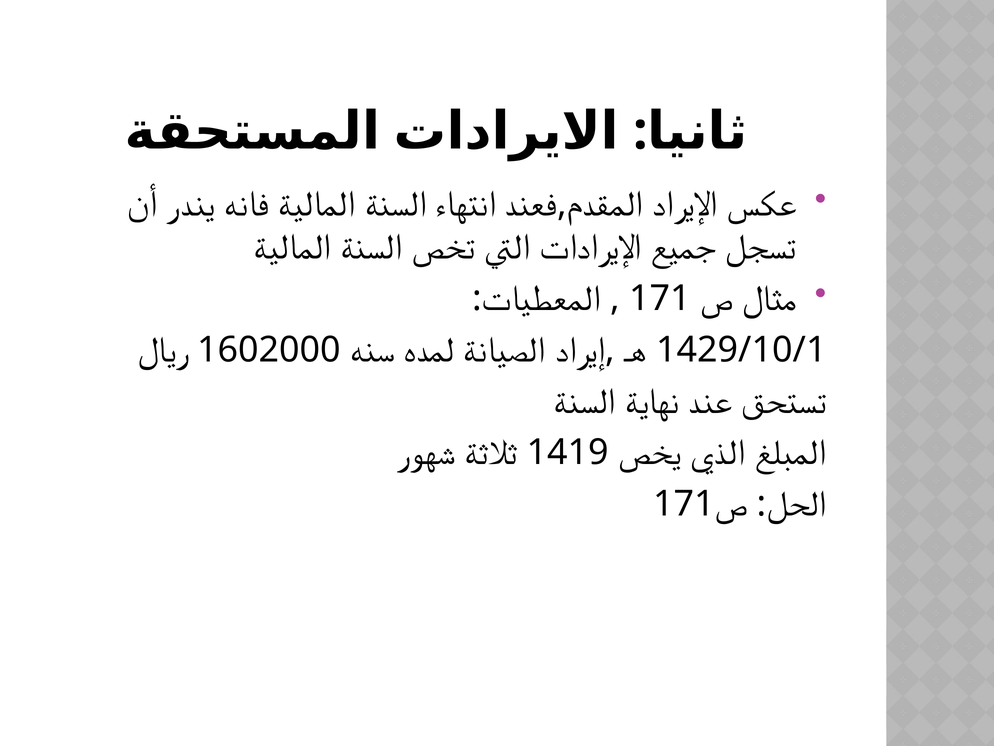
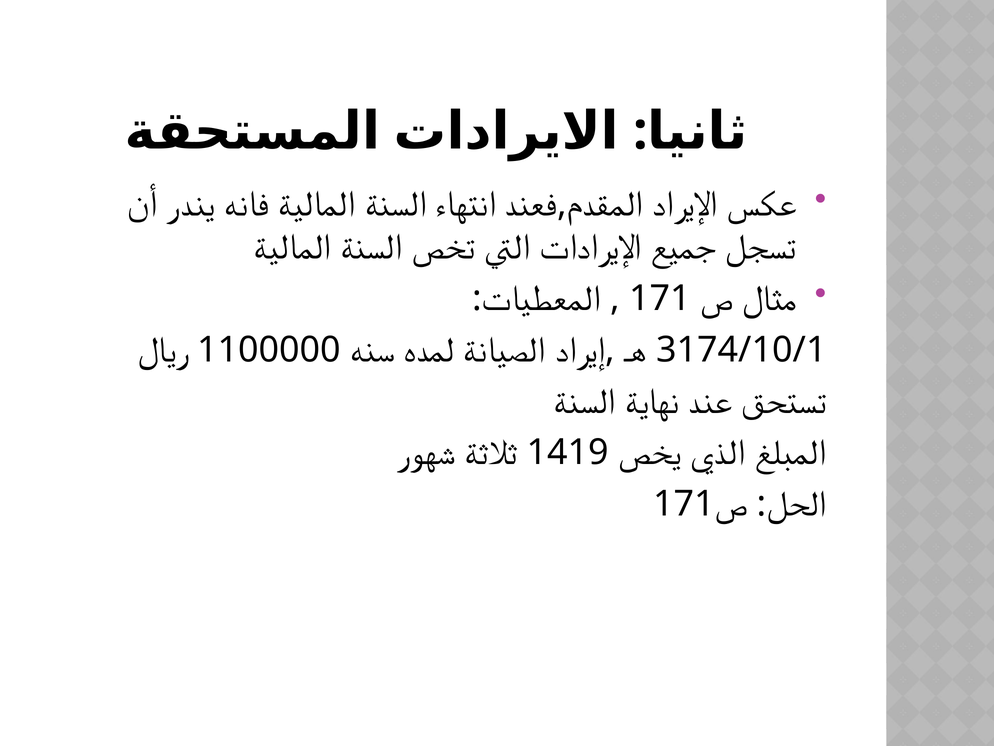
1602000: 1602000 -> 1100000 (269, 350)
1429/10/1: 1429/10/1 -> 3174/10/1 (741, 350)
